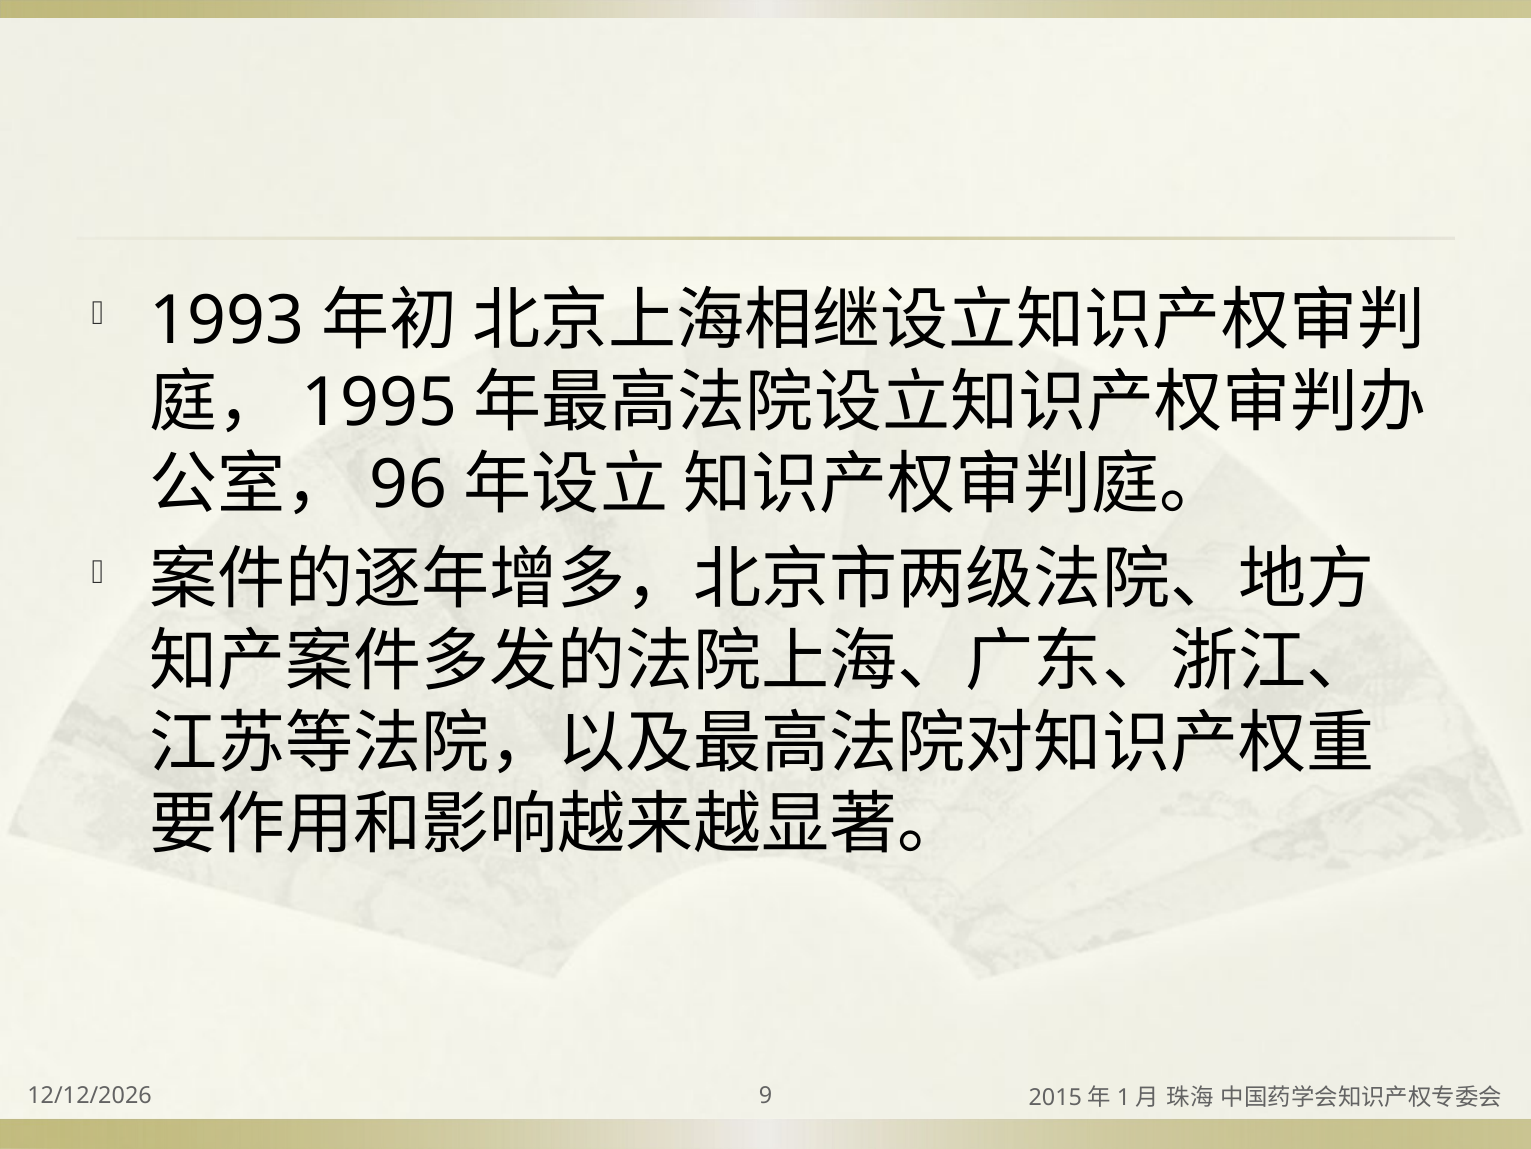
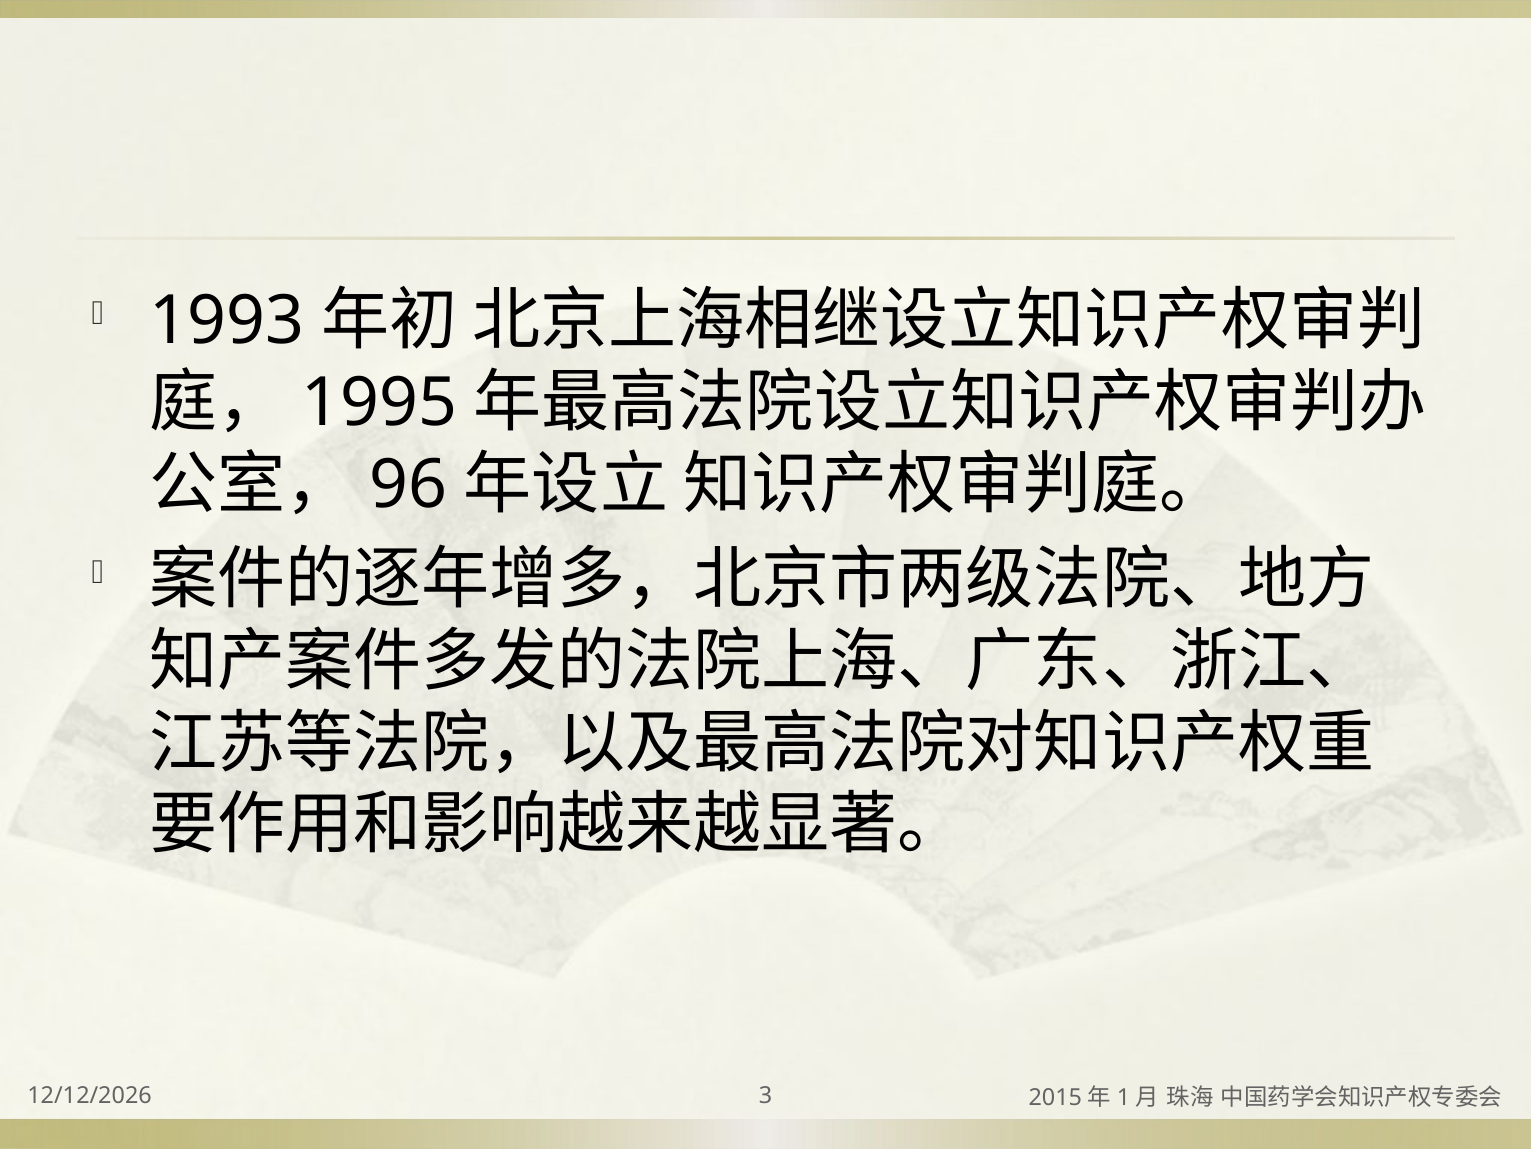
9: 9 -> 3 (766, 1095)
